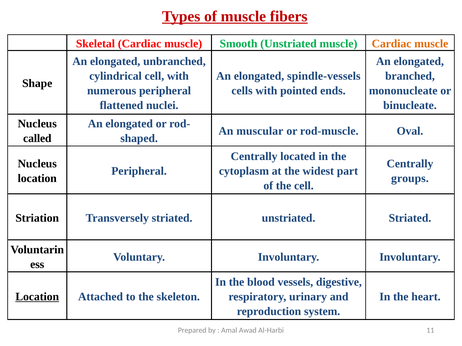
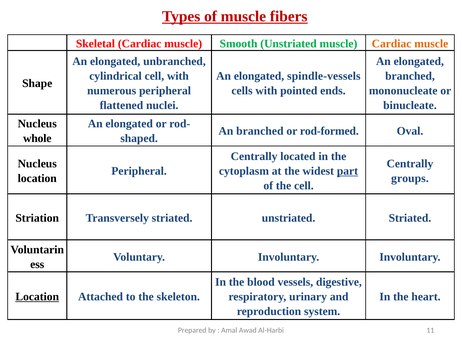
An muscular: muscular -> branched (260, 131)
rod-muscle: rod-muscle -> rod-formed (329, 131)
called: called -> whole (37, 139)
part underline: none -> present (347, 171)
